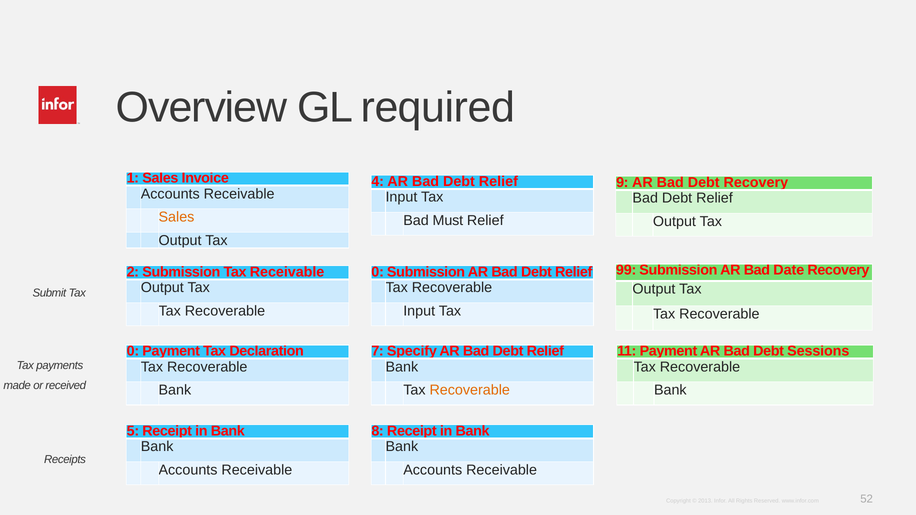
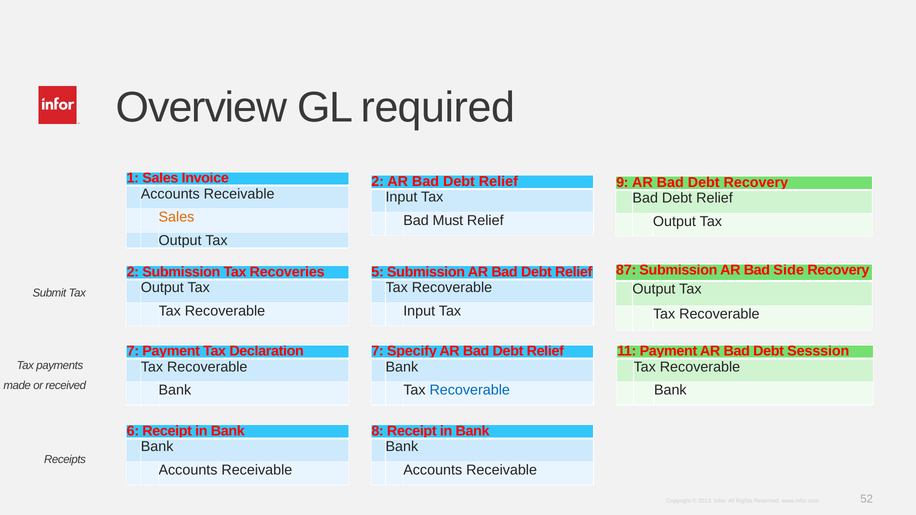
4: 4 -> 2 (378, 182)
99: 99 -> 87 (626, 270)
Date: Date -> Side (789, 270)
Tax Receivable: Receivable -> Recoveries (287, 272)
0: 0 -> 5 (378, 272)
0: 0 -> 7 (133, 351)
Sessions: Sessions -> Sesssion (818, 351)
Recoverable colour: orange -> blue (470, 390)
5: 5 -> 6 (133, 431)
